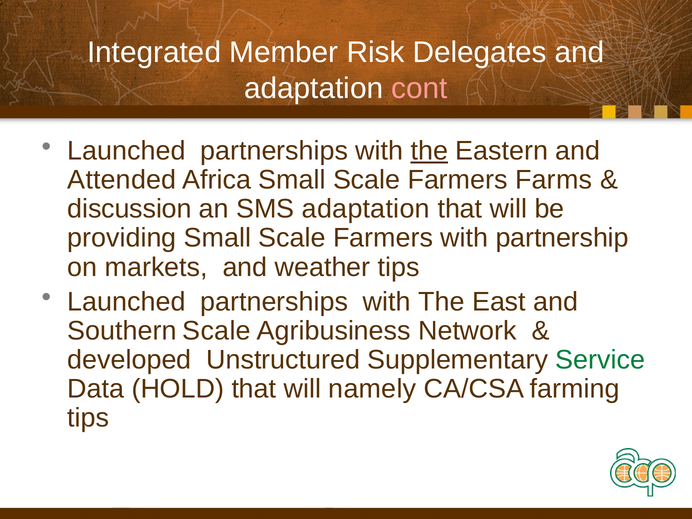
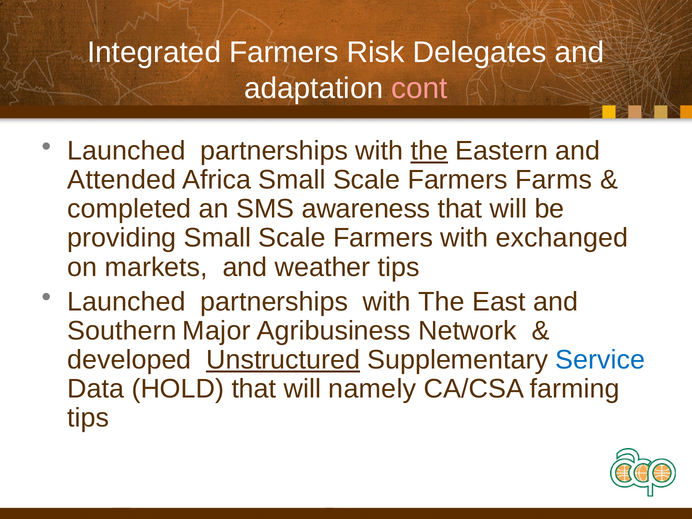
Integrated Member: Member -> Farmers (284, 53)
discussion: discussion -> completed (129, 209)
SMS adaptation: adaptation -> awareness (366, 209)
partnership: partnership -> exchanged (562, 238)
Southern Scale: Scale -> Major (217, 331)
Unstructured underline: none -> present (283, 360)
Service colour: green -> blue (600, 360)
